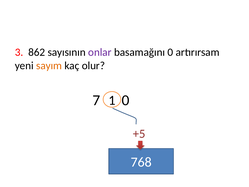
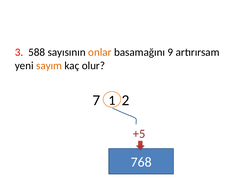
862: 862 -> 588 (37, 52)
onlar colour: purple -> orange (100, 52)
basamağını 0: 0 -> 9 (170, 52)
0: 0 -> 2 (126, 100)
